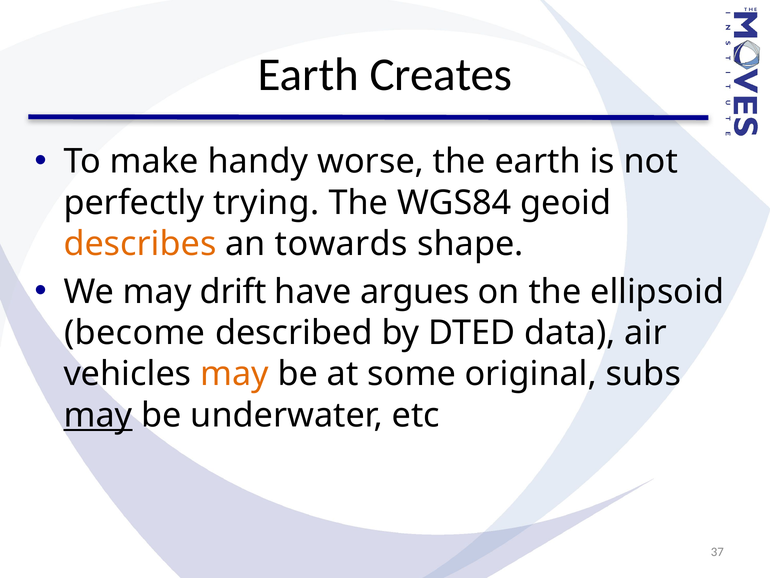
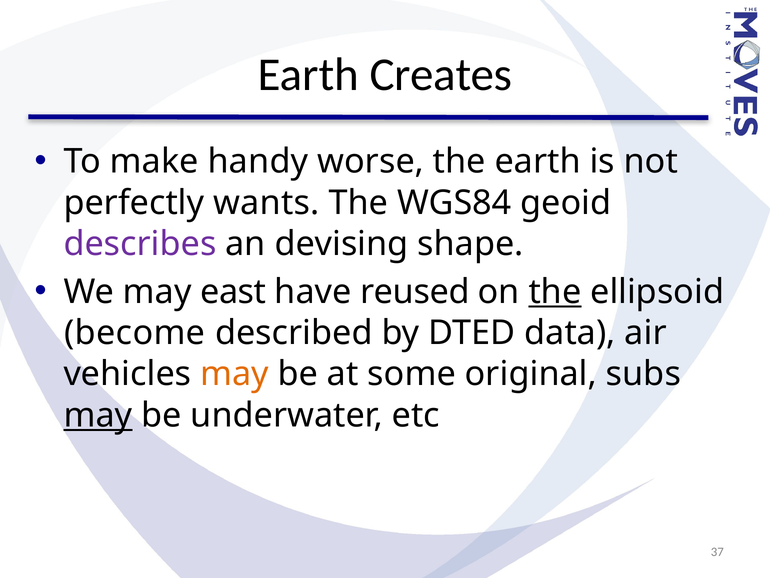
trying: trying -> wants (266, 203)
describes colour: orange -> purple (140, 244)
towards: towards -> devising (341, 244)
drift: drift -> east (233, 292)
argues: argues -> reused (415, 292)
the underline: none -> present (555, 292)
